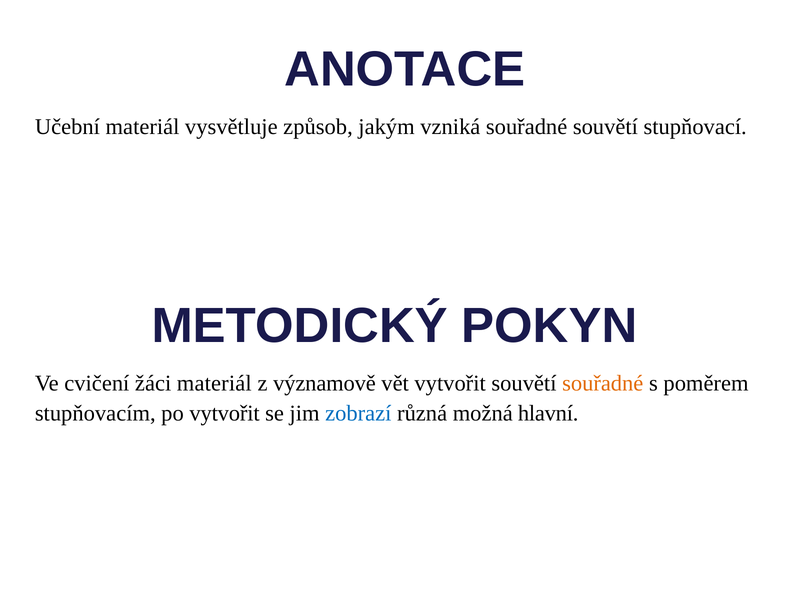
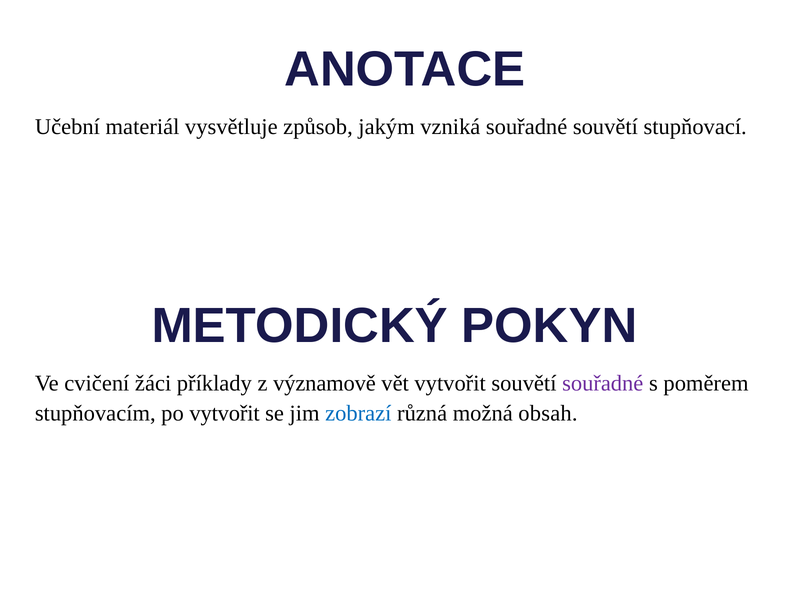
žáci materiál: materiál -> příklady (214, 384)
souřadné colour: orange -> purple (603, 384)
hlavní: hlavní -> obsah (548, 414)
